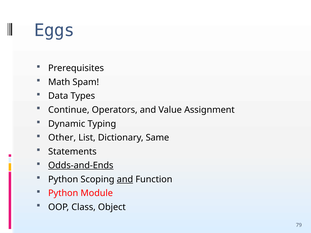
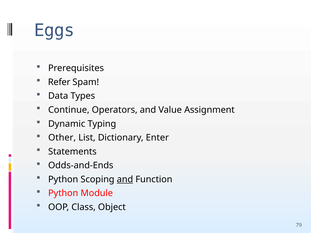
Math: Math -> Refer (59, 82)
Same: Same -> Enter (157, 138)
Odds-and-Ends underline: present -> none (81, 166)
